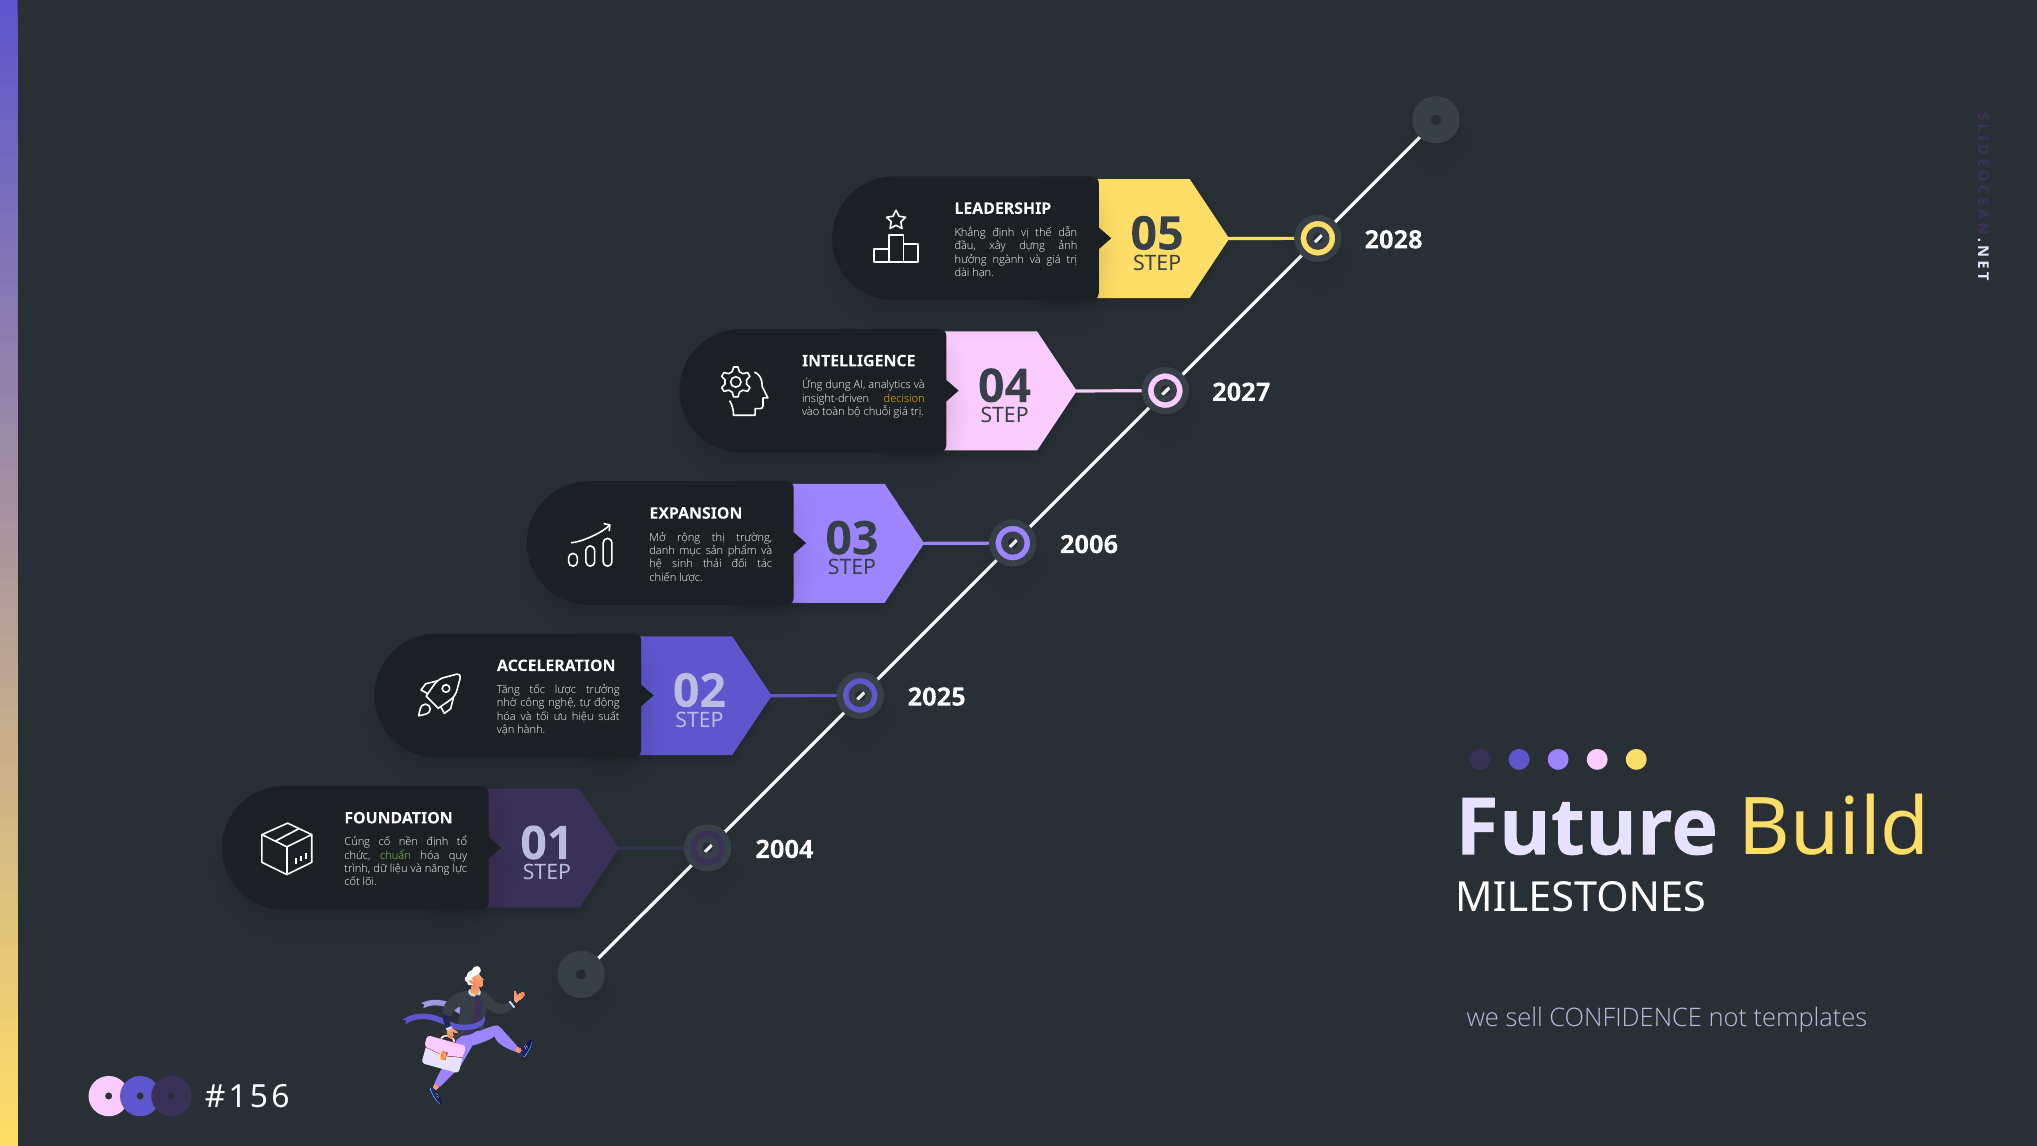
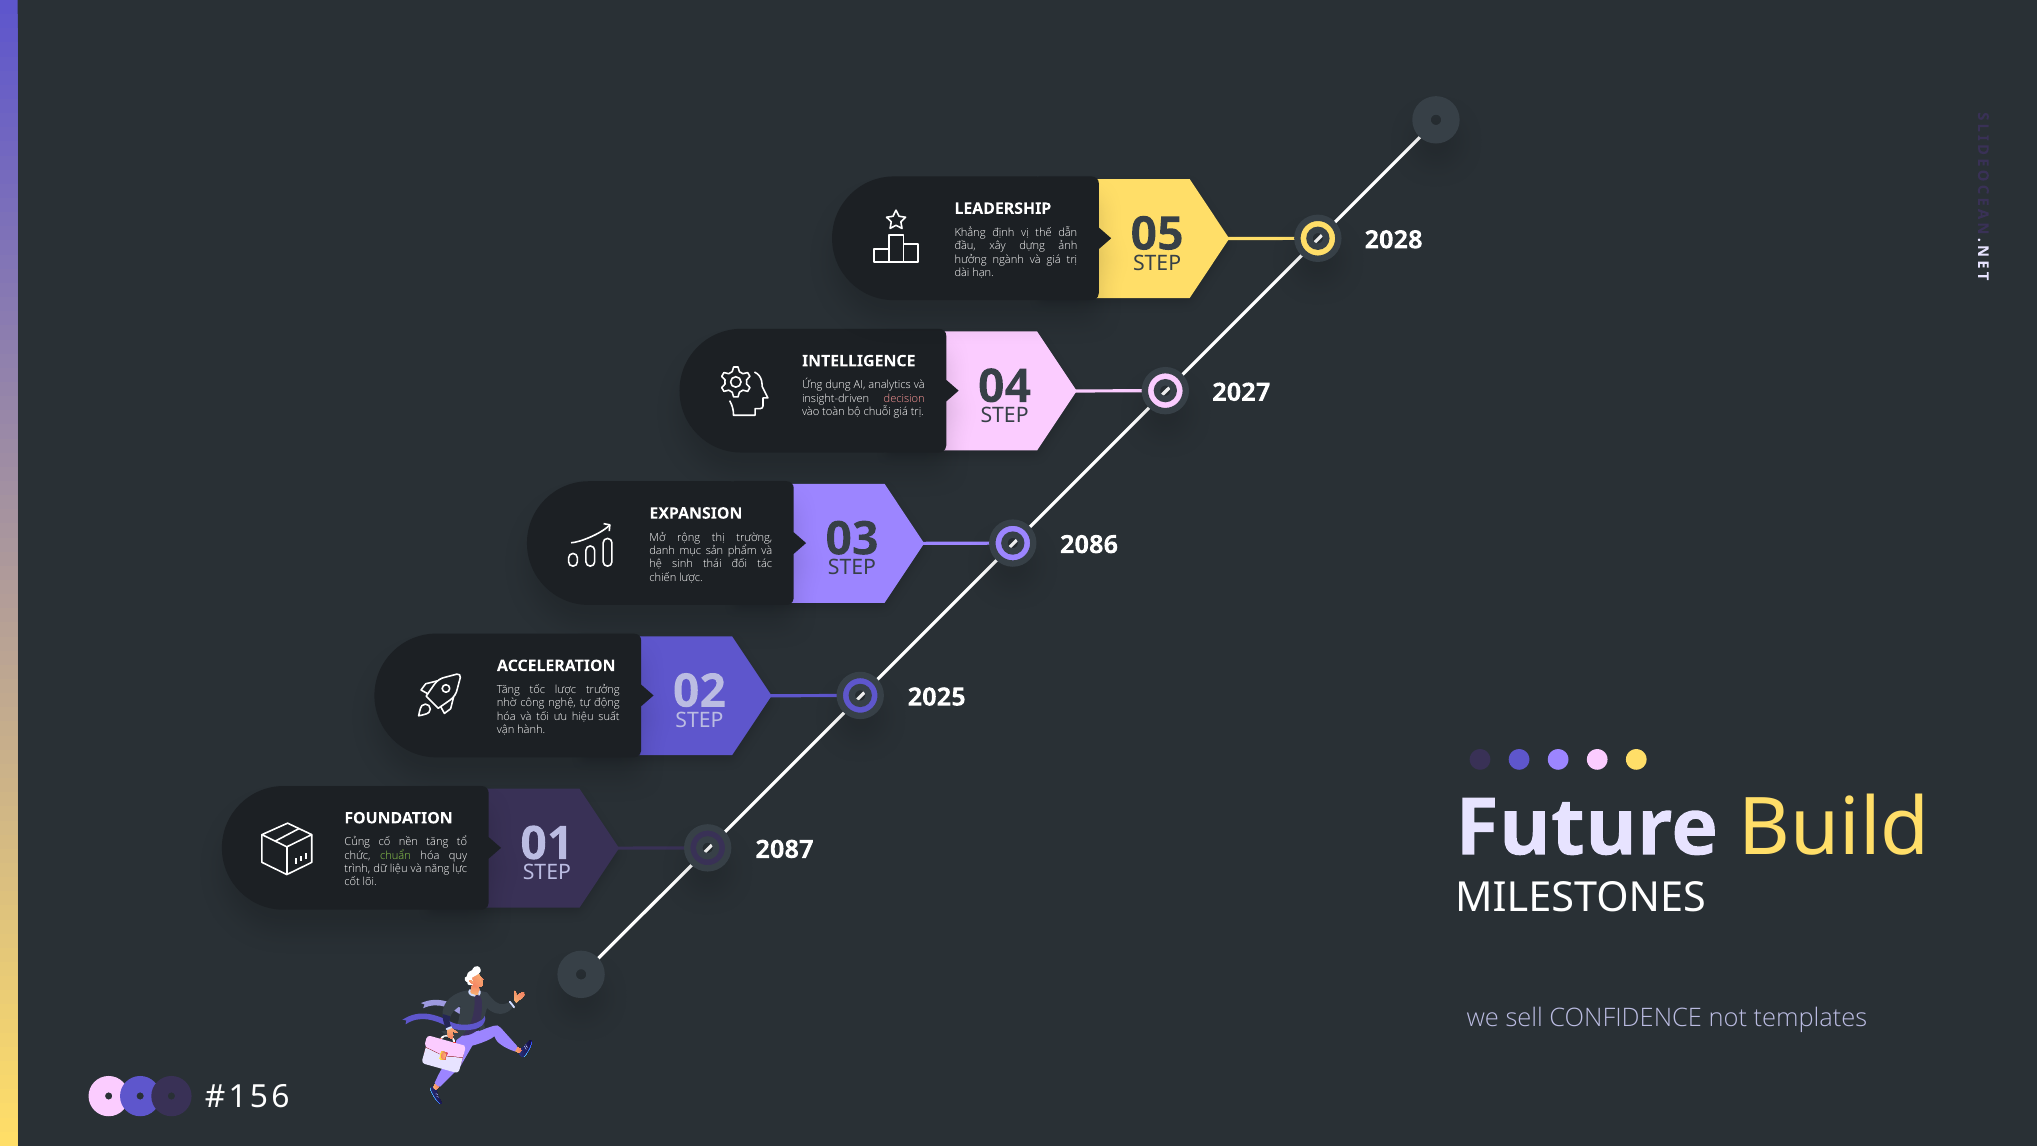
decision colour: yellow -> pink (904, 398)
2006: 2006 -> 2086 (1089, 545)
nền định: định -> tăng (437, 842)
2004: 2004 -> 2087 (784, 849)
